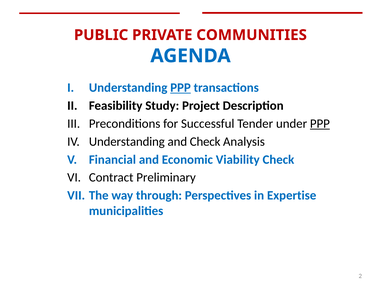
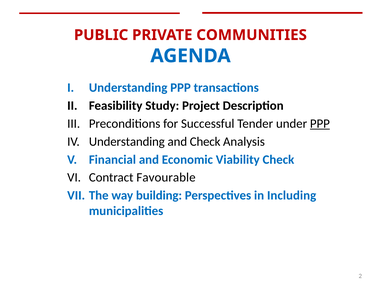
PPP underline: present -> none (181, 88)
Preliminary: Preliminary -> Favourable (166, 177)
through: through -> building (159, 195)
Expertise: Expertise -> Including (292, 195)
